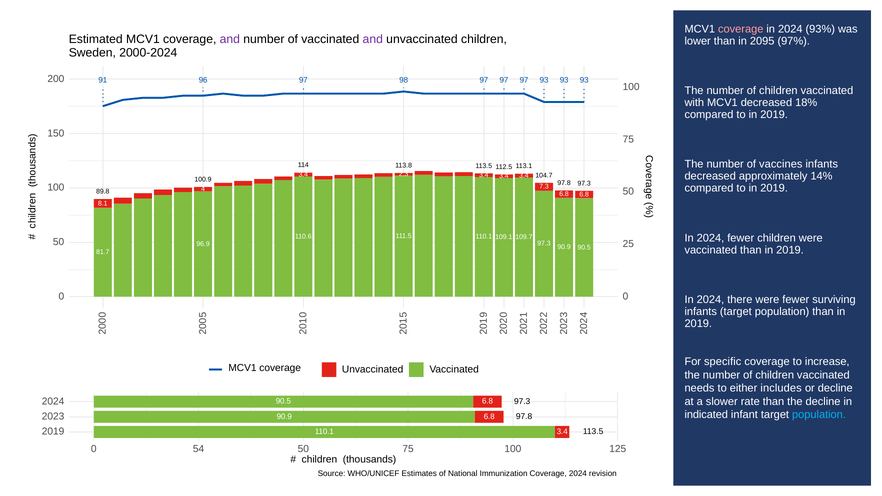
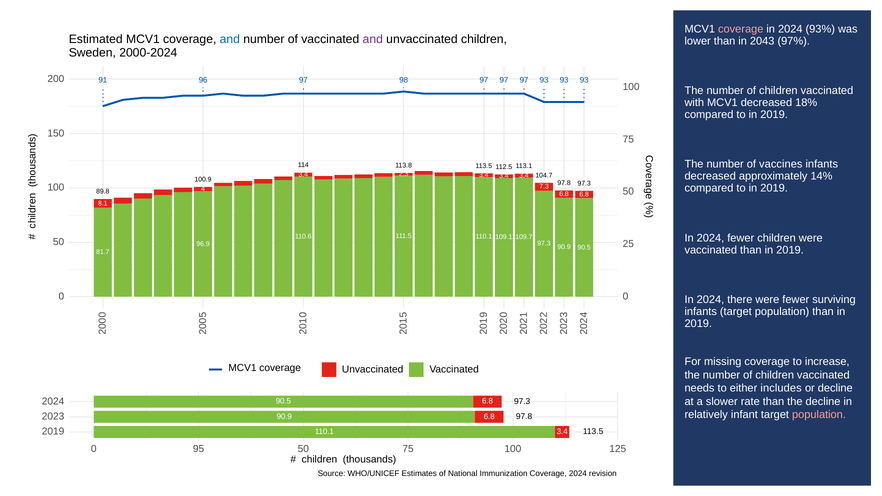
and colour: purple -> blue (230, 39)
2095: 2095 -> 2043 (762, 41)
specific: specific -> missing (723, 362)
indicated: indicated -> relatively (706, 415)
population colour: light blue -> pink (819, 415)
54: 54 -> 95 (199, 449)
